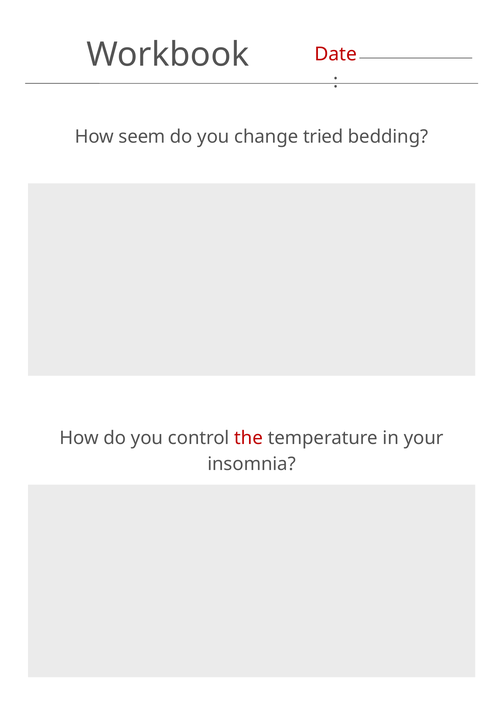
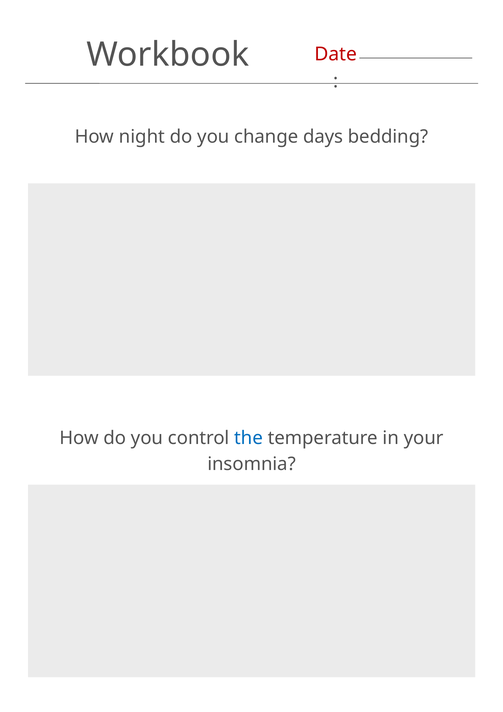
seem: seem -> night (142, 137)
tried: tried -> days (323, 137)
the colour: red -> blue (249, 438)
